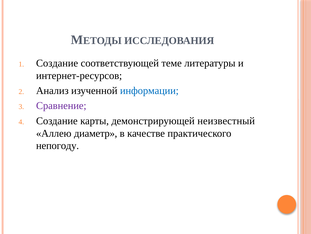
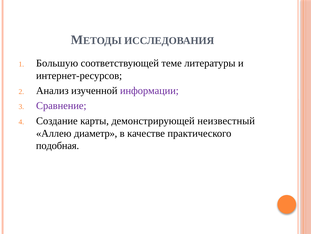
Создание: Создание -> Большую (57, 63)
информации colour: blue -> purple (149, 90)
непогоду: непогоду -> подобная (58, 145)
